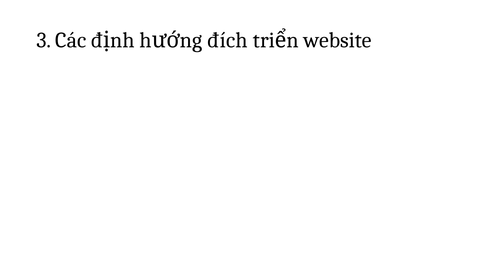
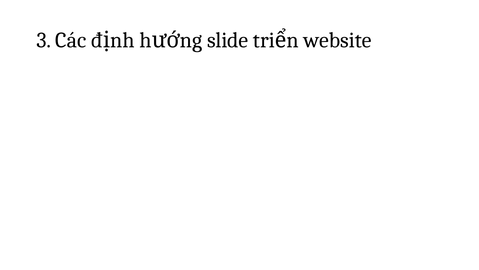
đích: đích -> slide (228, 40)
